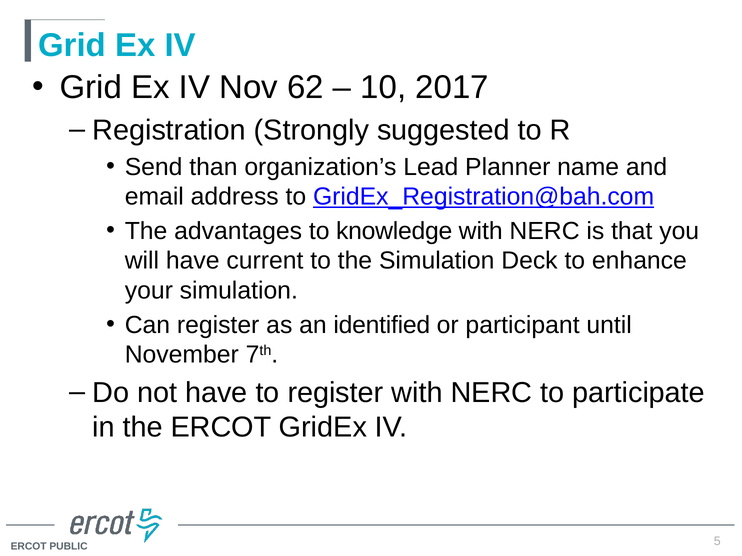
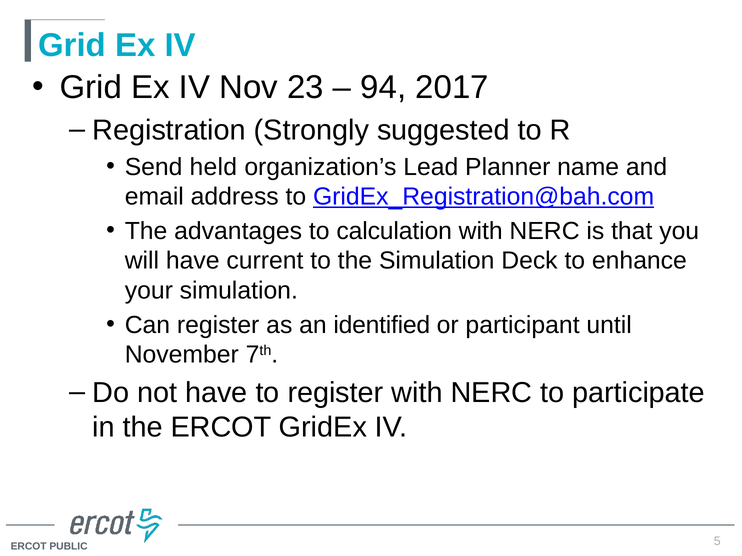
62: 62 -> 23 (305, 88)
10: 10 -> 94 (383, 88)
than: than -> held (213, 167)
knowledge: knowledge -> calculation (394, 231)
